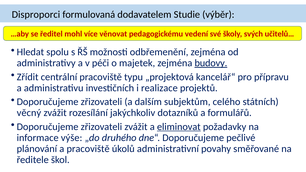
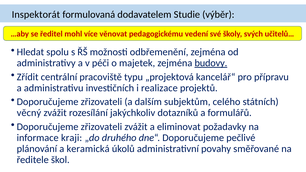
Disproporci: Disproporci -> Inspektorát (36, 15)
eliminovat underline: present -> none (179, 127)
výše: výše -> kraji (72, 138)
a pracoviště: pracoviště -> keramická (88, 149)
